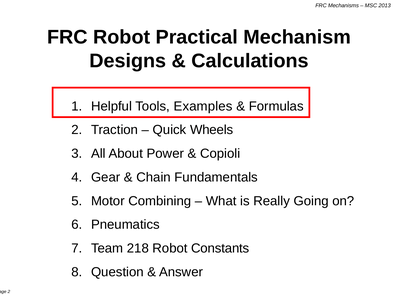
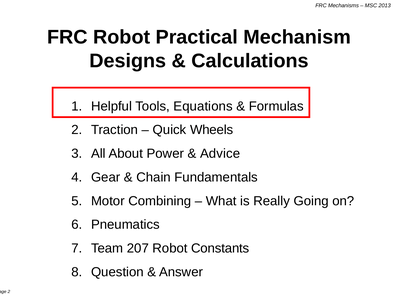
Examples: Examples -> Equations (203, 106)
Copioli: Copioli -> Advice (220, 154)
218: 218 -> 207 (138, 249)
